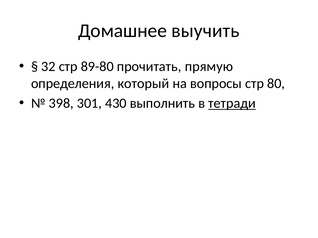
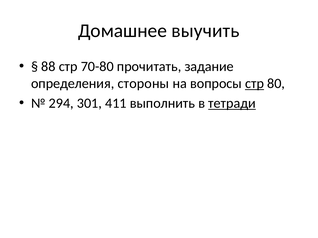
32: 32 -> 88 (48, 67)
89-80: 89-80 -> 70-80 (97, 67)
прямую: прямую -> задание (209, 67)
который: который -> стороны (143, 84)
стр underline: none -> present (254, 84)
398: 398 -> 294 (61, 103)
430: 430 -> 411 (116, 103)
